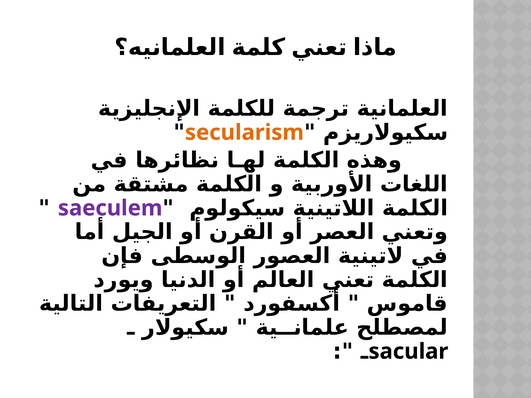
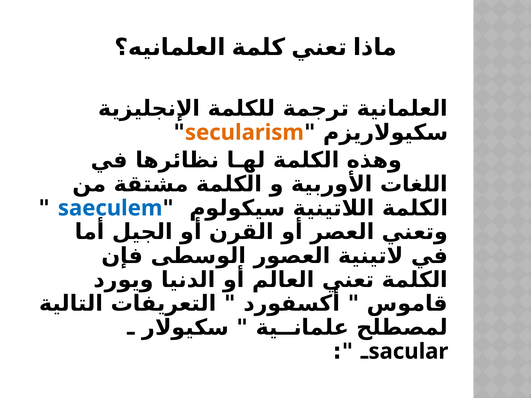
saeculem colour: purple -> blue (110, 208)
